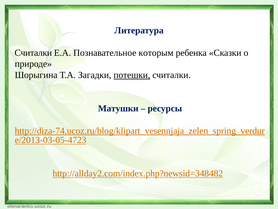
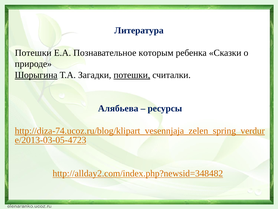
Считалки: Считалки -> Потешки (33, 53)
Шорыгина underline: none -> present (36, 75)
Матушки: Матушки -> Алябьева (118, 108)
